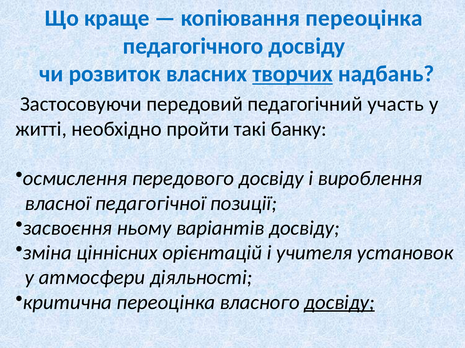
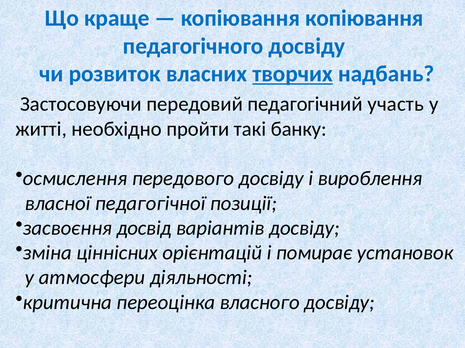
копіювання переоцінка: переоцінка -> копіювання (364, 18)
ньому: ньому -> досвід (144, 228)
учителя: учителя -> помирає (314, 253)
досвіду underline: present -> none (339, 303)
